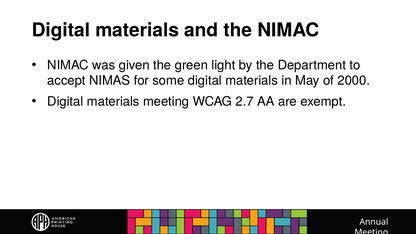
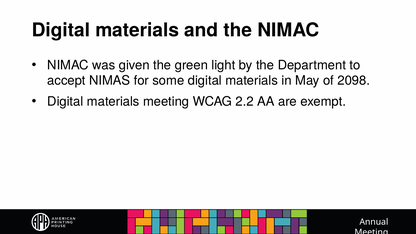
2000: 2000 -> 2098 (354, 81)
2.7: 2.7 -> 2.2 (245, 101)
